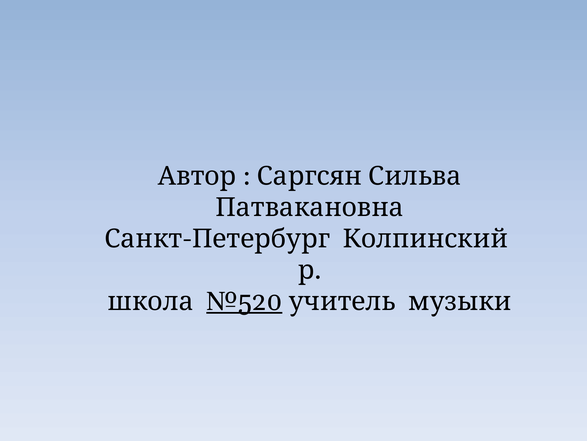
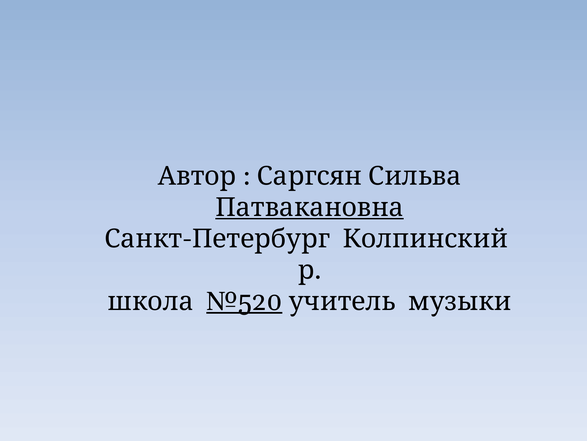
Патвакановна underline: none -> present (310, 207)
